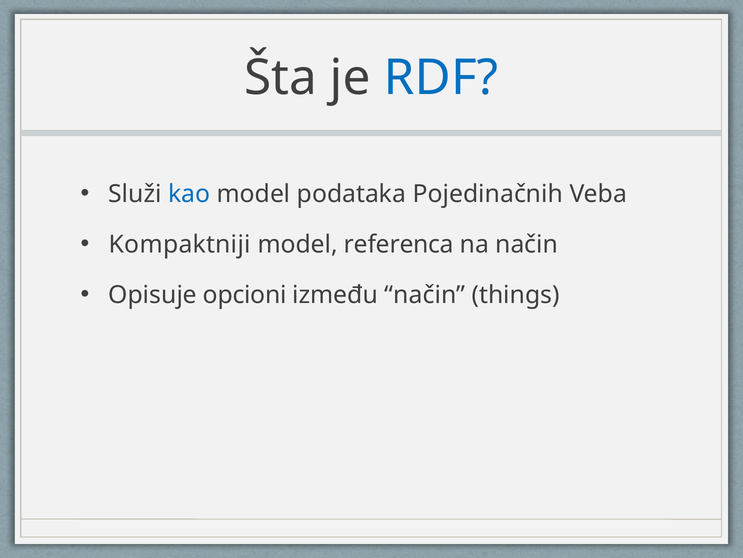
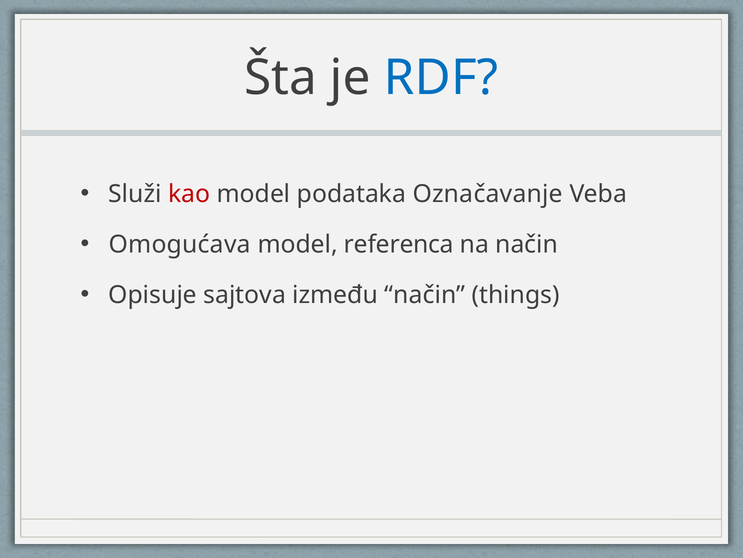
kao colour: blue -> red (189, 194)
Pojedinačnih: Pojedinačnih -> Označavanje (488, 194)
Kompaktniji: Kompaktniji -> Omogućava (180, 244)
opcioni: opcioni -> sajtova (245, 294)
